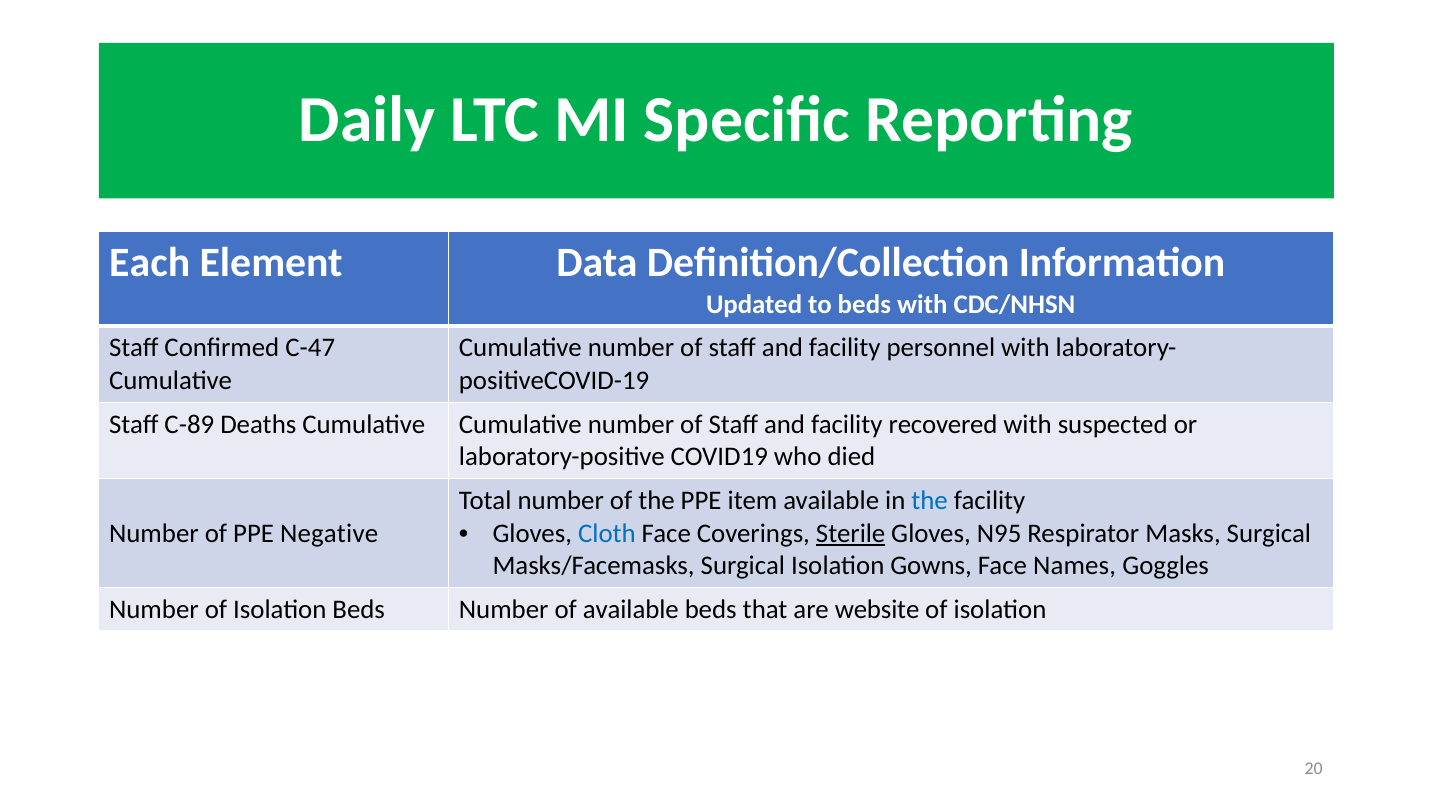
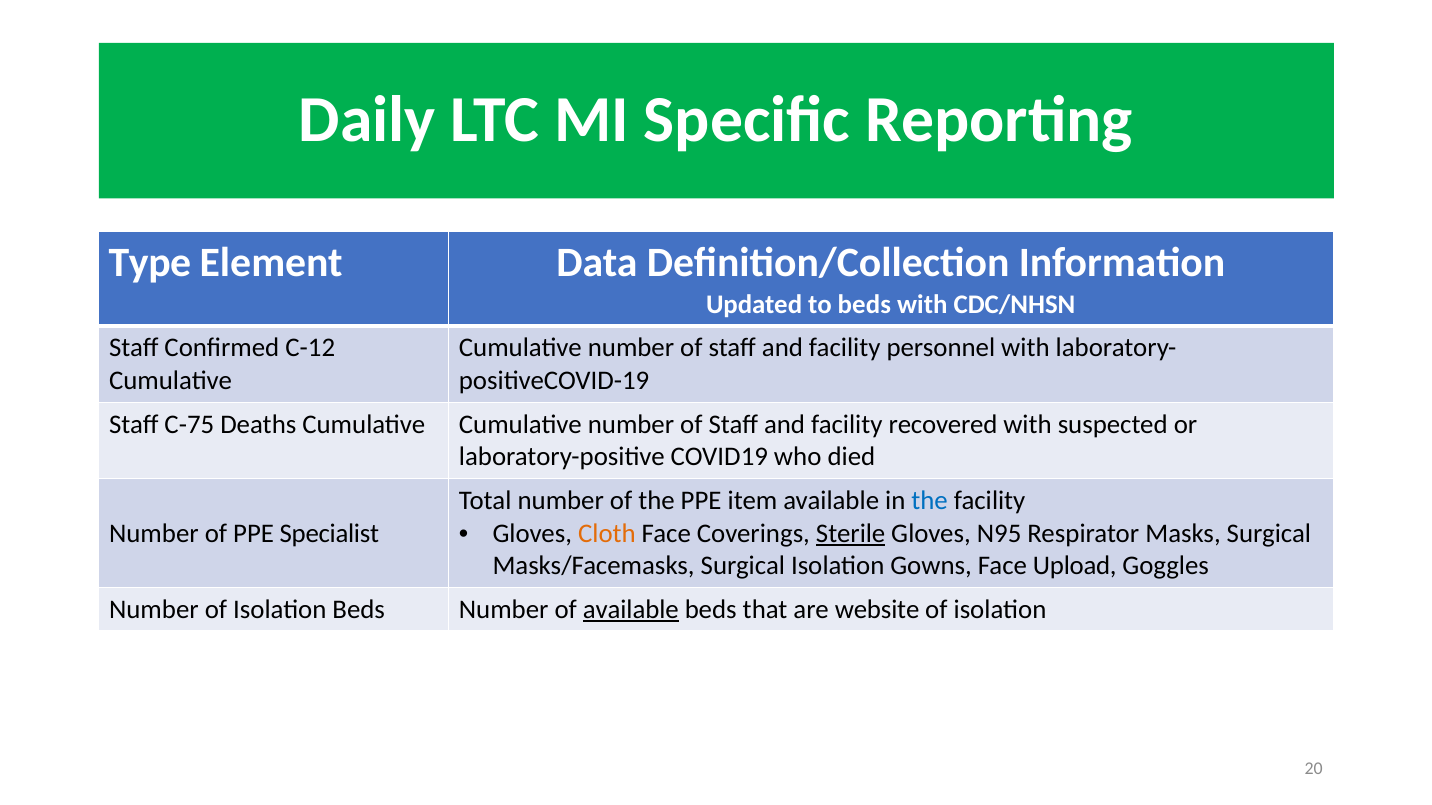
Each: Each -> Type (150, 263)
C-47: C-47 -> C-12 (310, 348)
C-89: C-89 -> C-75 (189, 425)
Cloth colour: blue -> orange (607, 534)
Negative: Negative -> Specialist (329, 534)
Names: Names -> Upload (1075, 566)
available underline: none -> present (631, 610)
